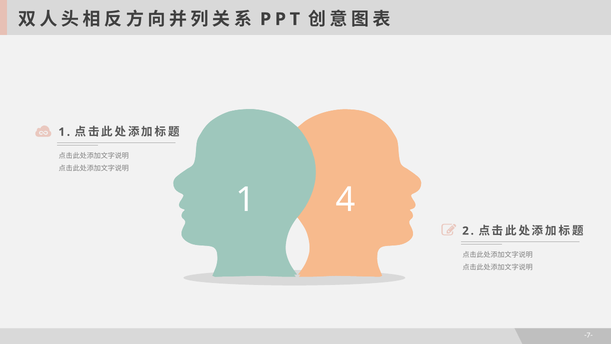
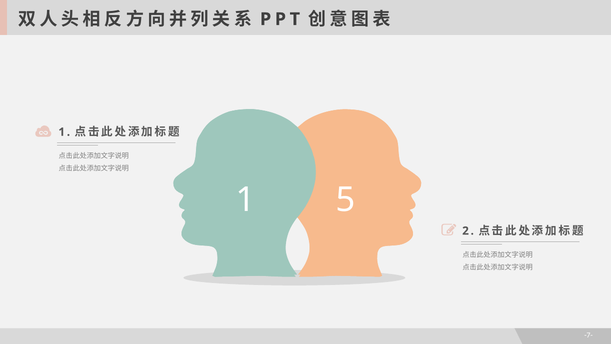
4: 4 -> 5 (345, 200)
